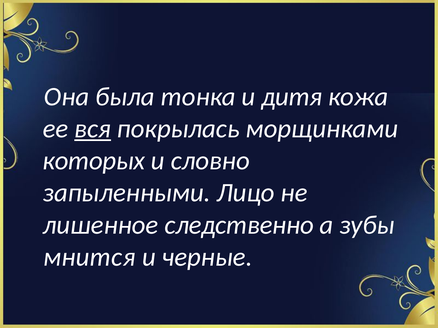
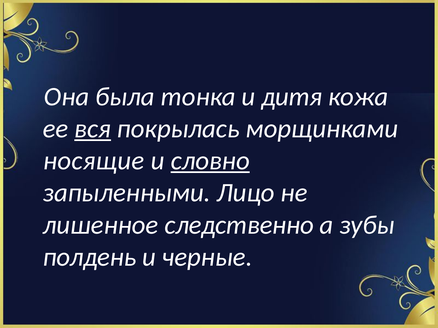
которых: которых -> носящие (94, 161)
словно underline: none -> present (210, 161)
мнится: мнится -> полдень (89, 257)
